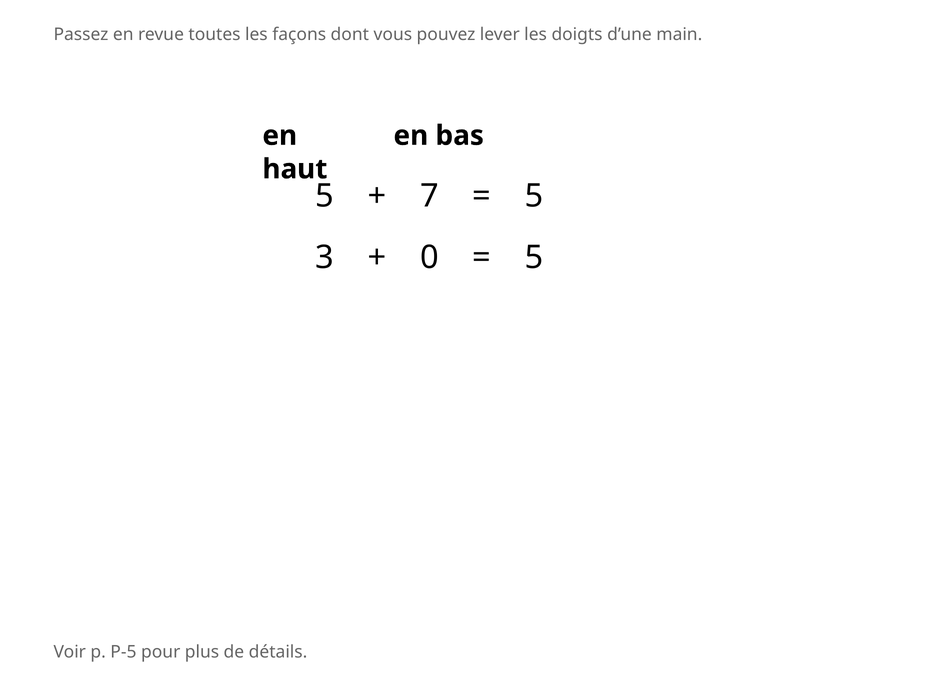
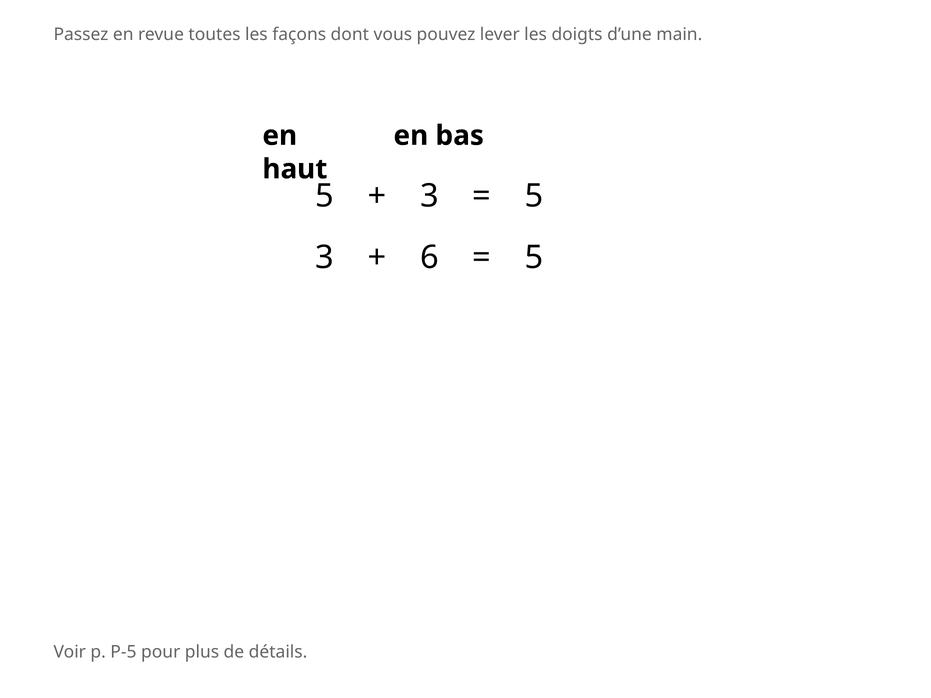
7: 7 -> 3 (429, 196)
0: 0 -> 6 (429, 258)
